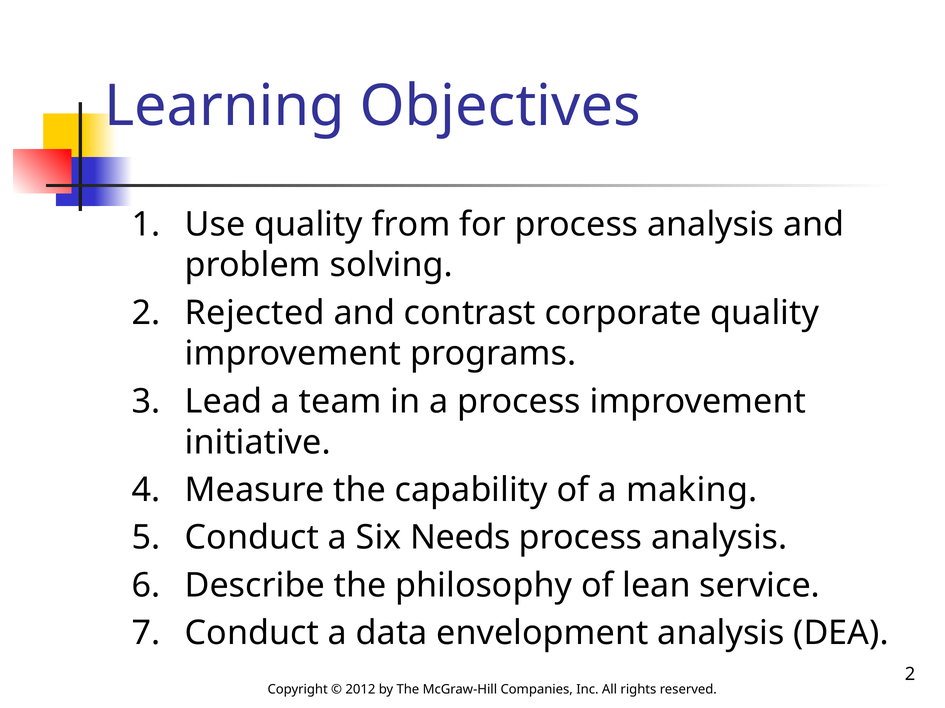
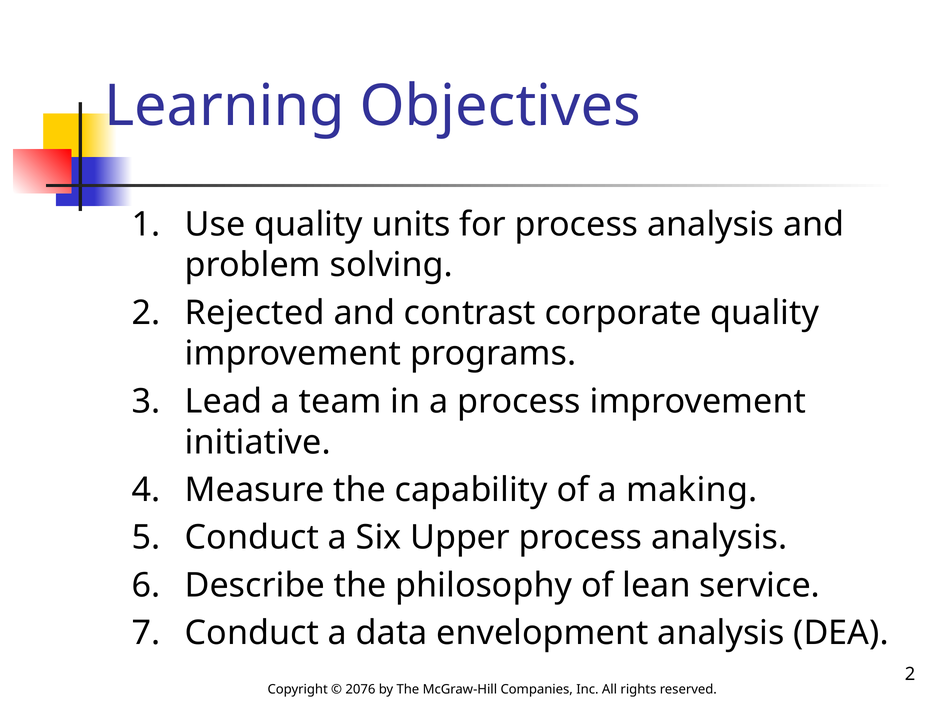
from: from -> units (411, 225)
Needs: Needs -> Upper (460, 538)
2012: 2012 -> 2076 (360, 690)
